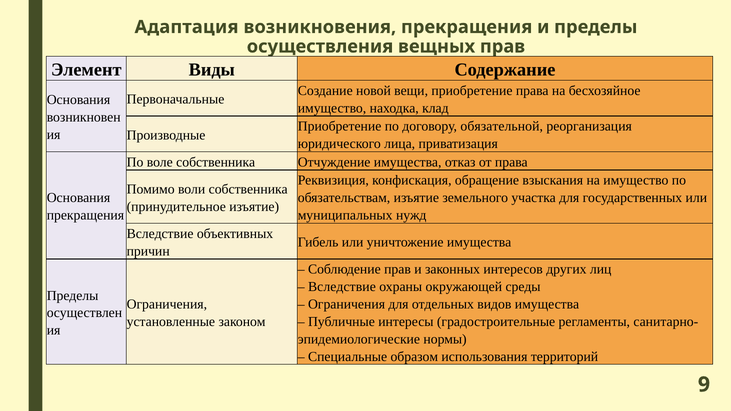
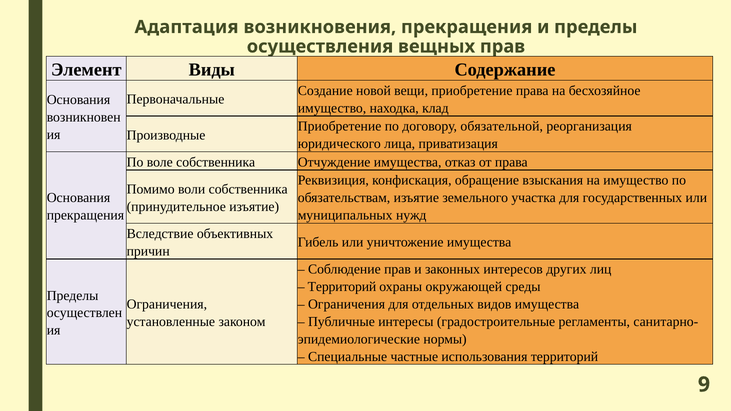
Вследствие: Вследствие -> Территорий (342, 287)
образом: образом -> частные (414, 357)
